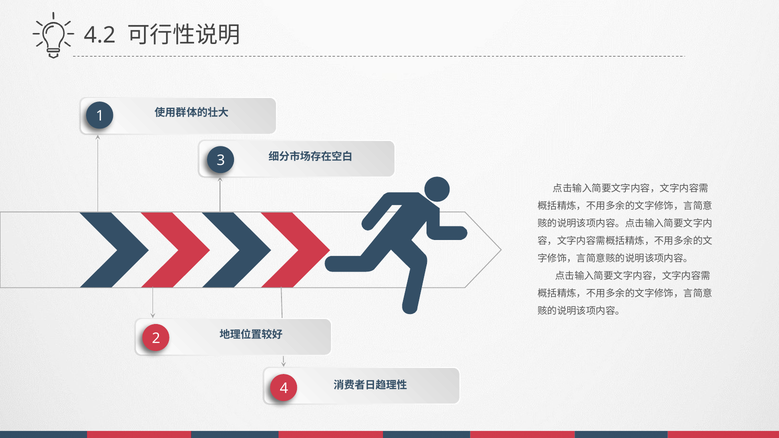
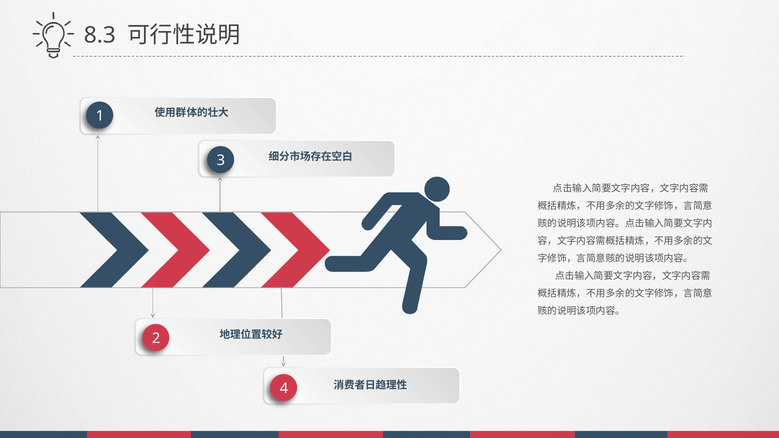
4.2: 4.2 -> 8.3 (100, 35)
